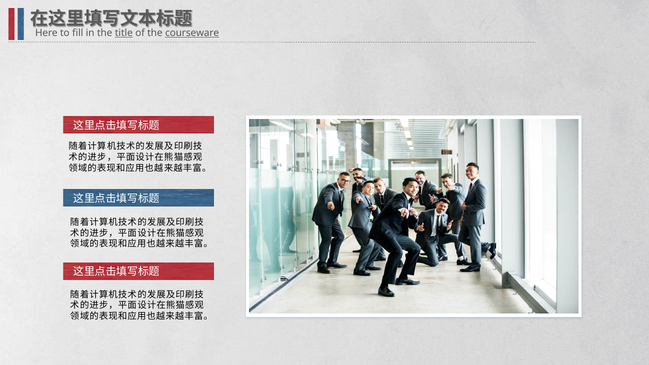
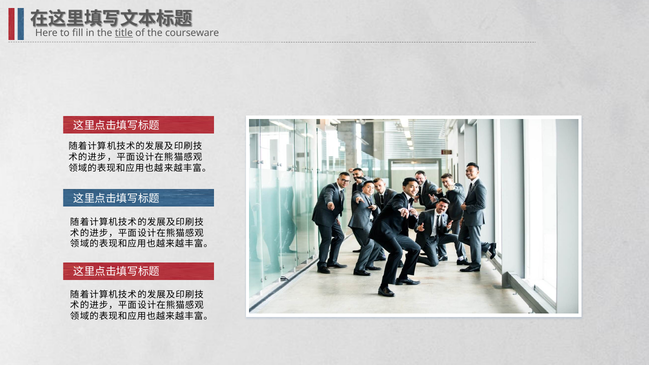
courseware underline: present -> none (192, 33)
